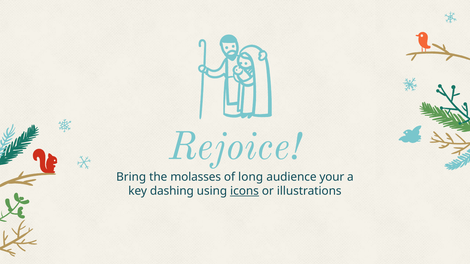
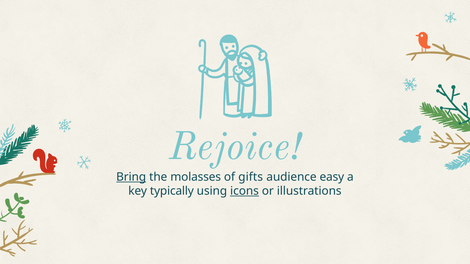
Bring underline: none -> present (131, 177)
long: long -> gifts (251, 177)
your: your -> easy (332, 177)
dashing: dashing -> typically (172, 191)
